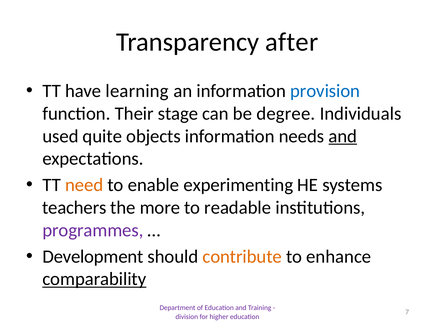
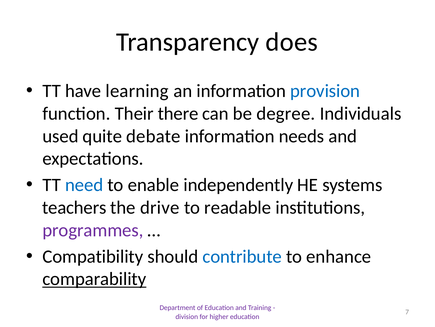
after: after -> does (292, 42)
stage: stage -> there (178, 113)
objects: objects -> debate (153, 136)
and underline: present -> none (343, 136)
need colour: orange -> blue (84, 185)
experimenting: experimenting -> independently (238, 185)
more: more -> drive (160, 207)
Development: Development -> Compatibility (93, 256)
contribute colour: orange -> blue (242, 256)
